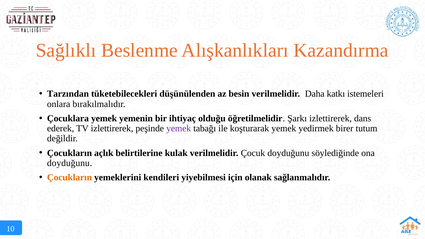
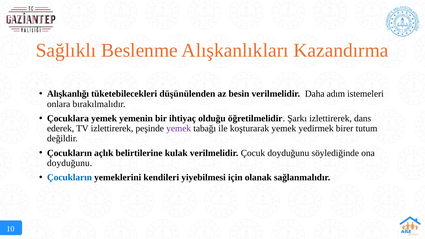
Tarzından: Tarzından -> Alışkanlığı (68, 94)
katkı: katkı -> adım (336, 94)
Çocukların colour: orange -> blue (70, 178)
